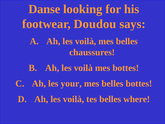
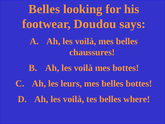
Danse: Danse -> Belles (44, 9)
your: your -> leurs (71, 83)
